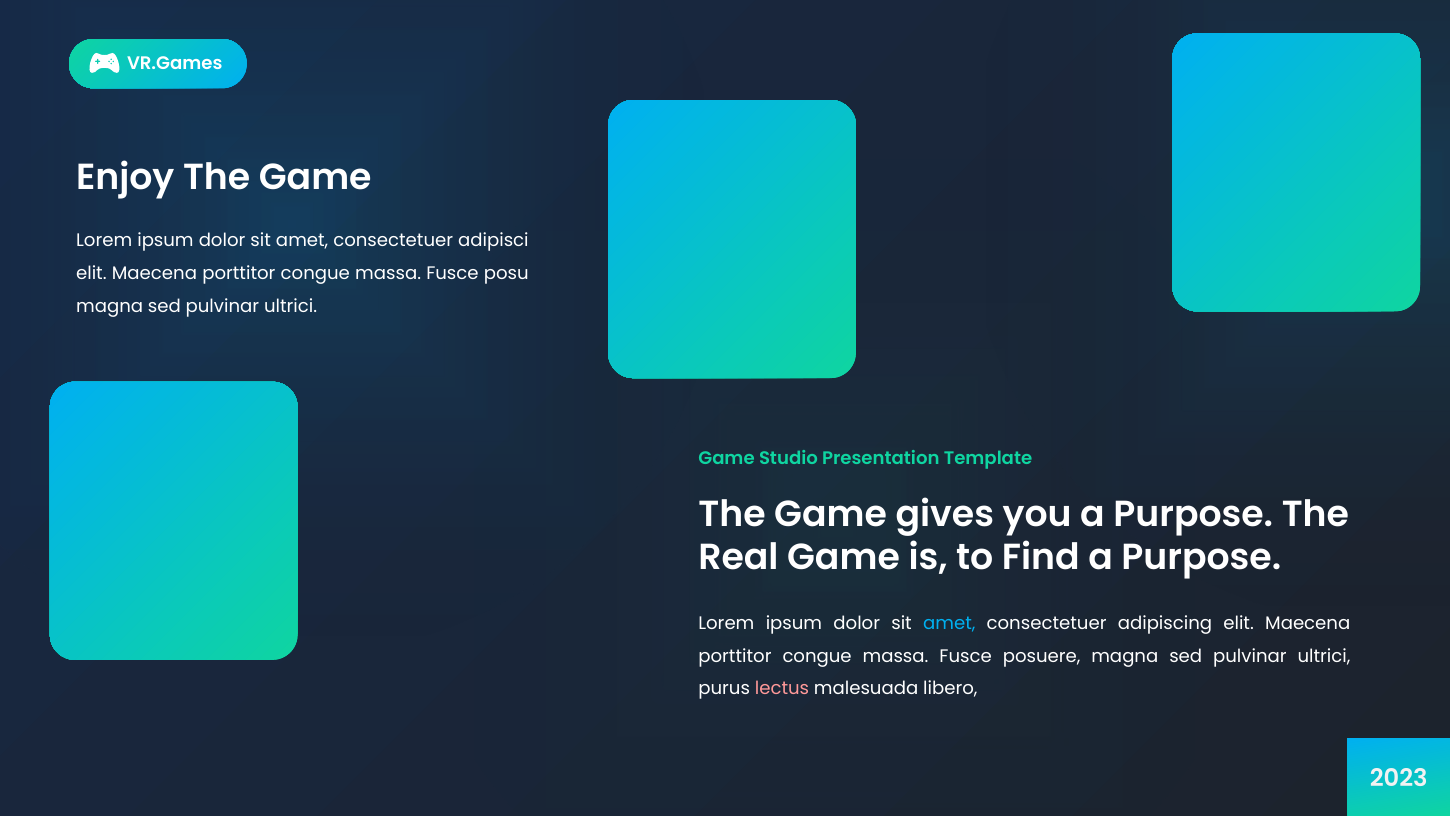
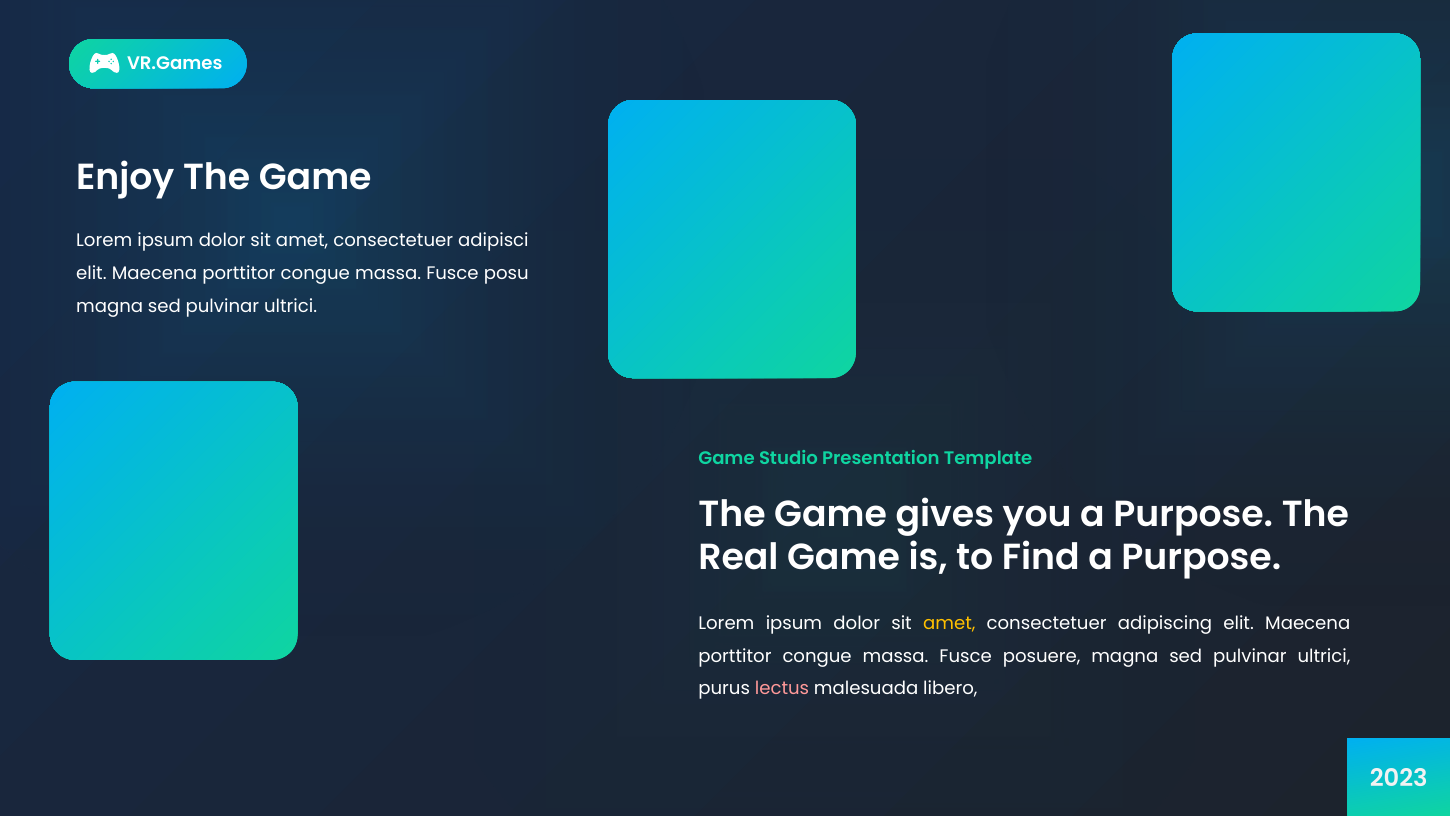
amet colour: light blue -> yellow (949, 623)
